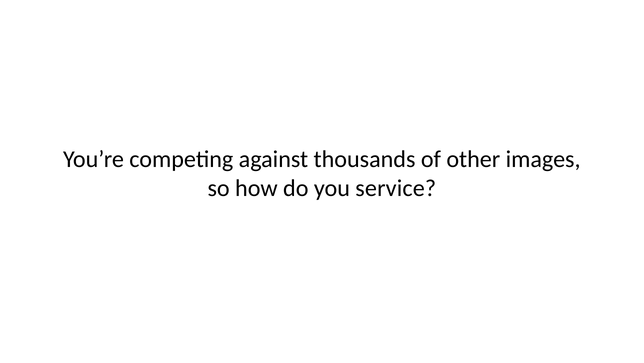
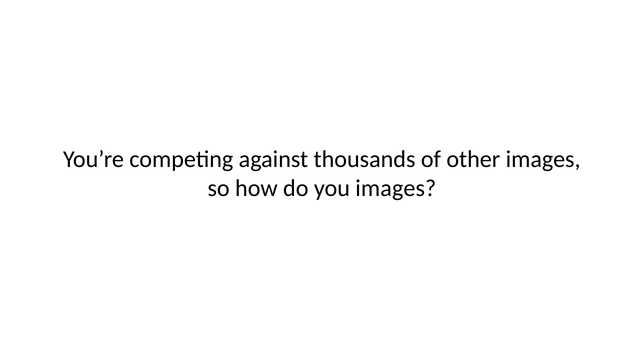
you service: service -> images (396, 188)
